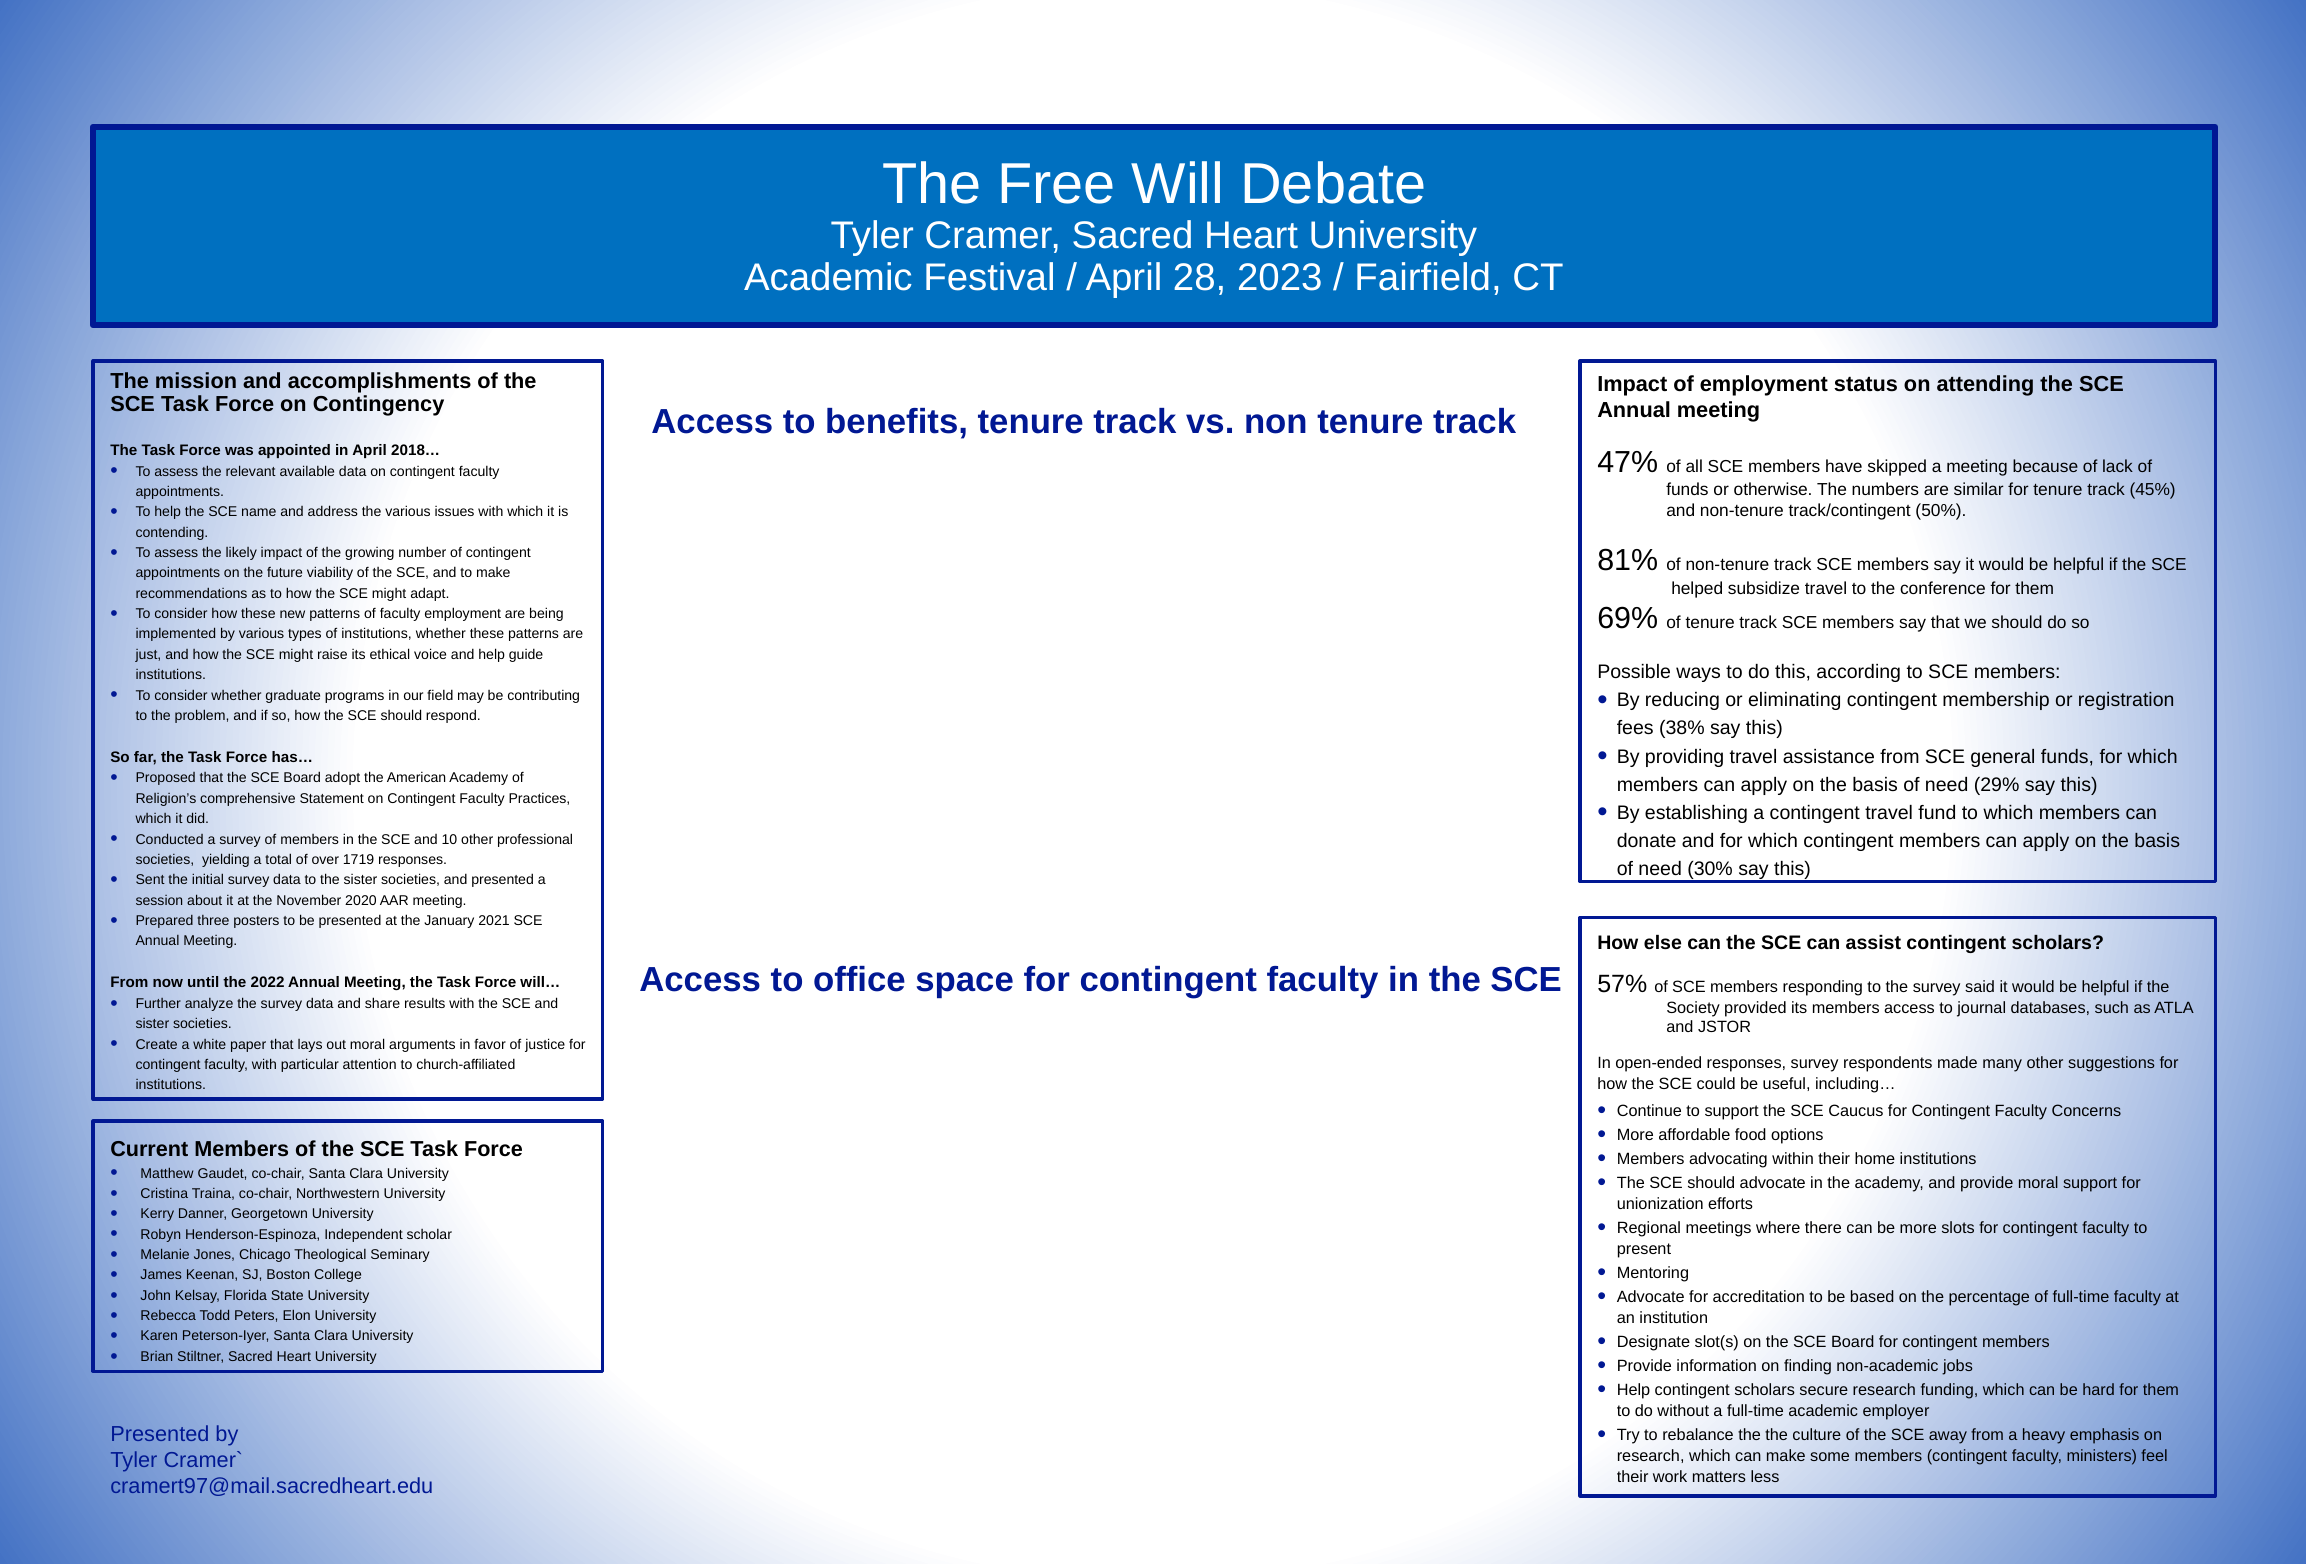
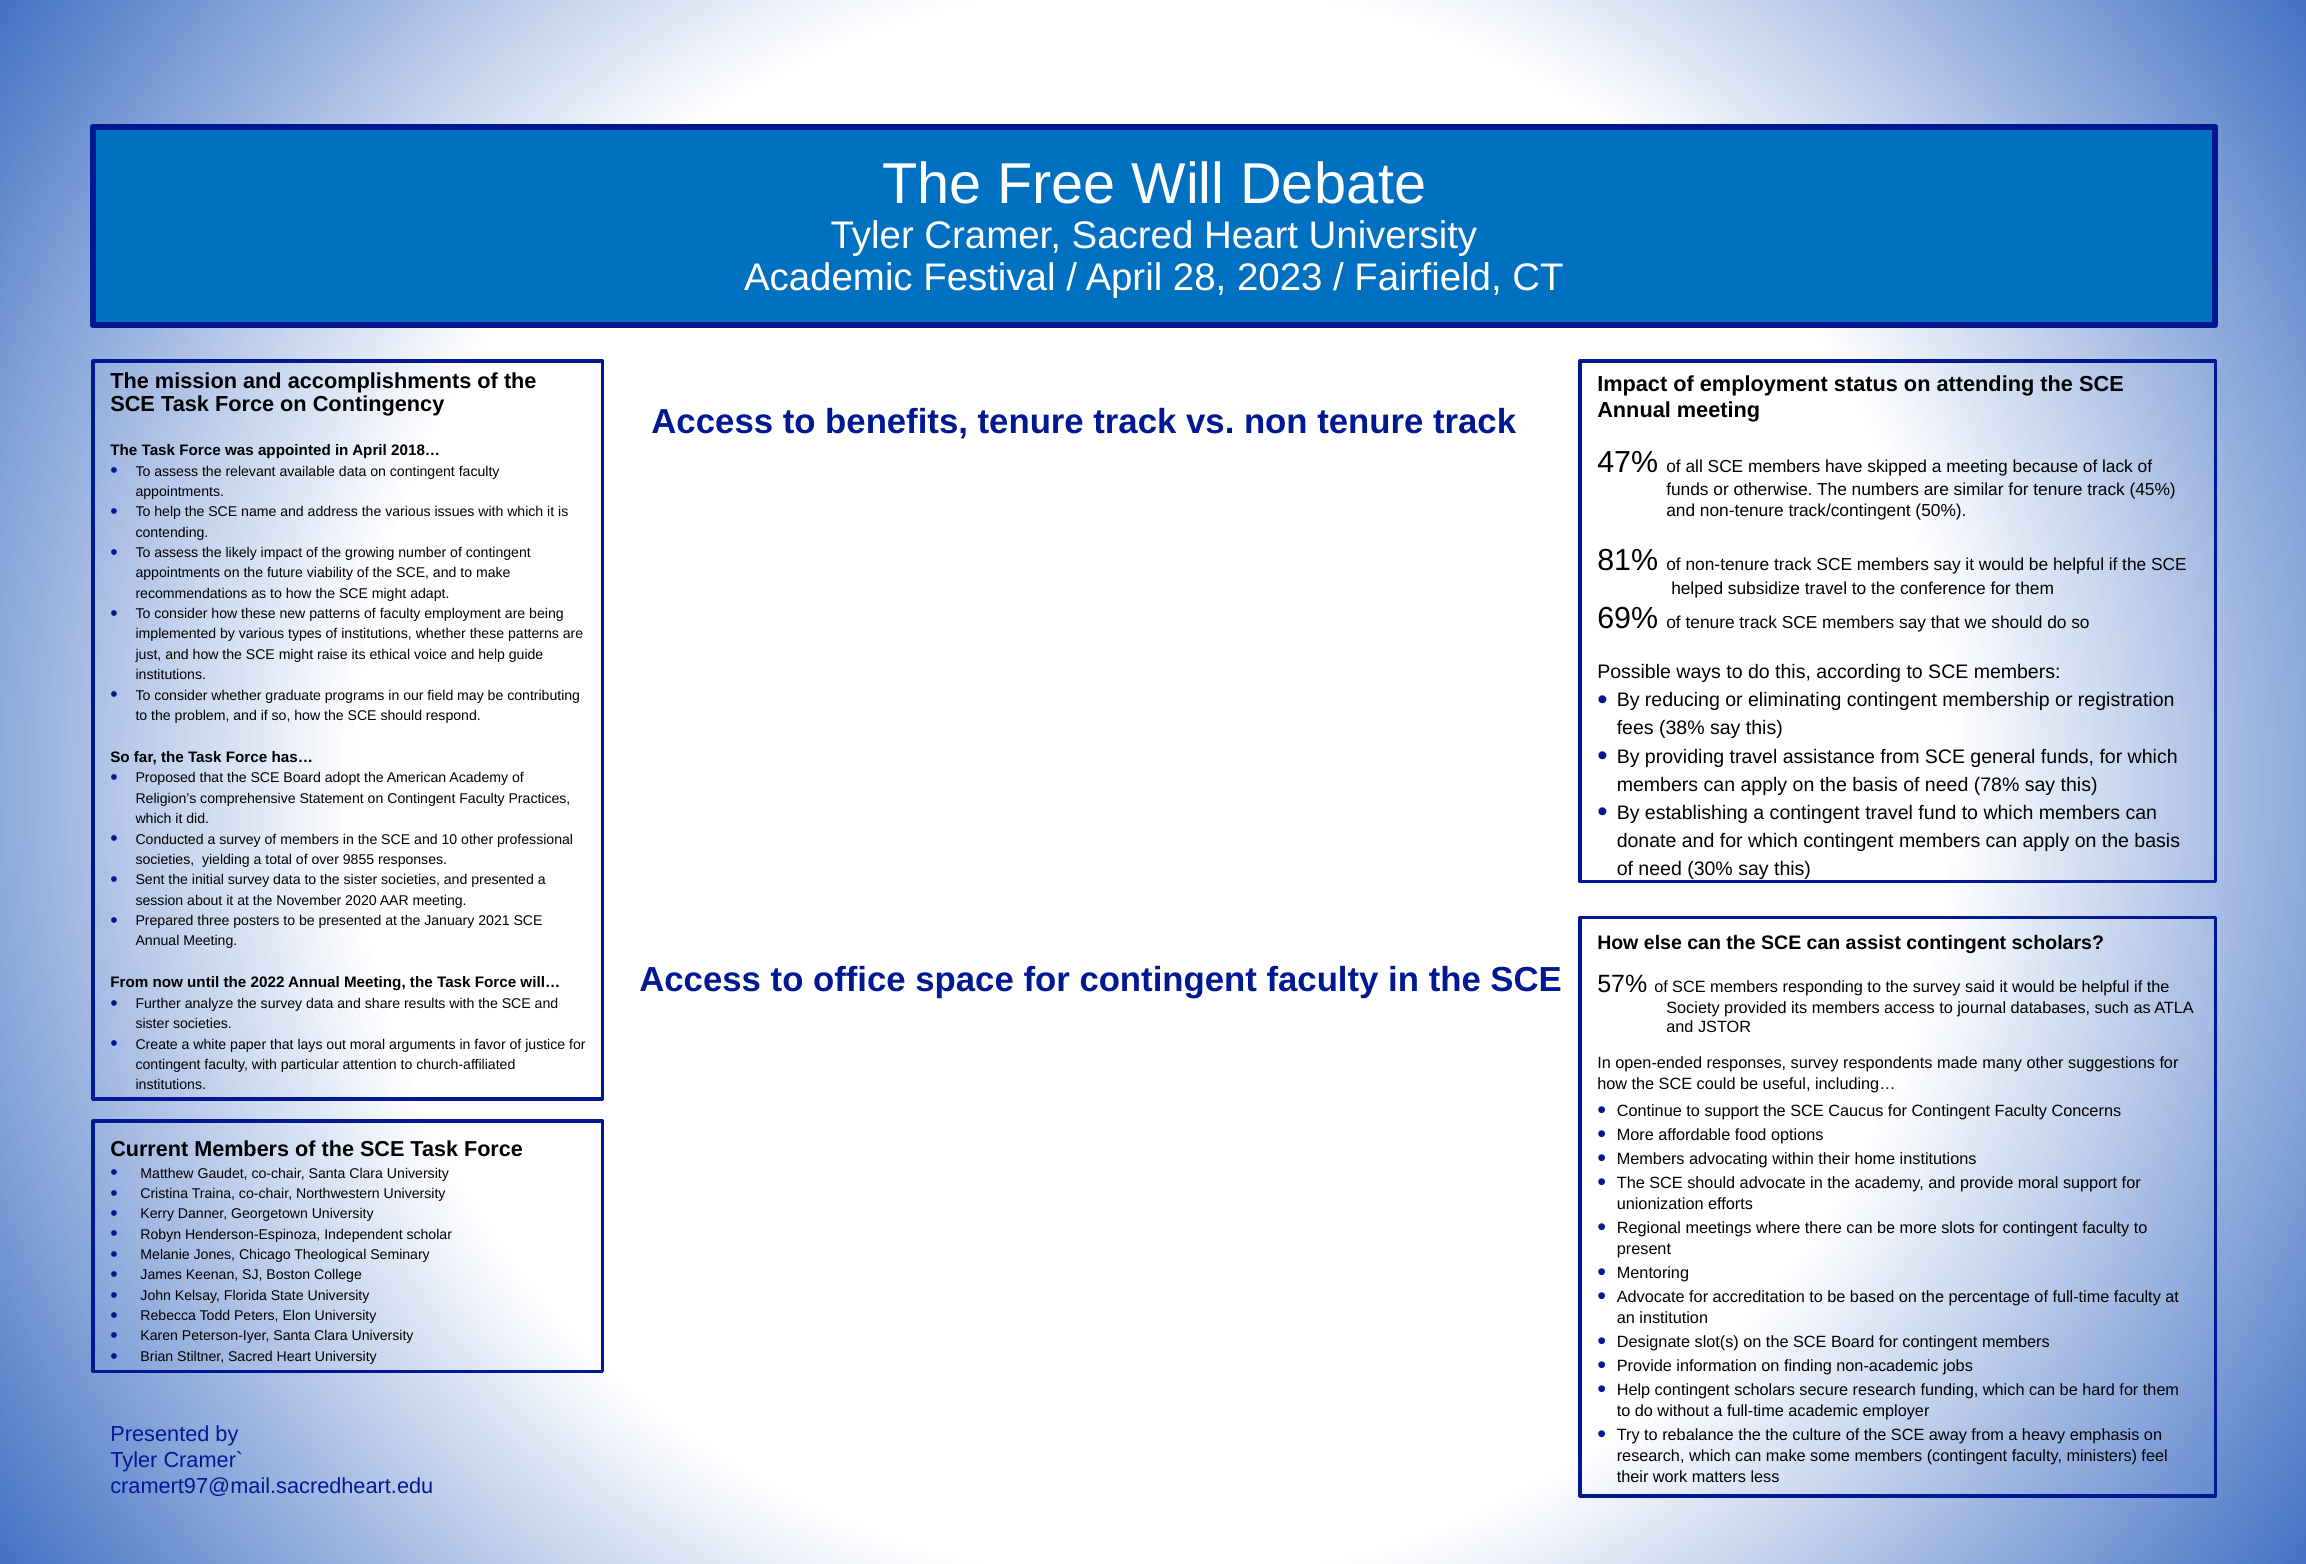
29%: 29% -> 78% (1997, 784)
1719: 1719 -> 9855 (359, 859)
